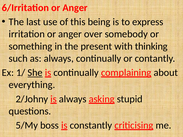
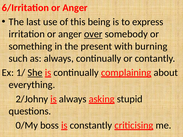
over underline: none -> present (93, 34)
thinking: thinking -> burning (151, 46)
5/My: 5/My -> 0/My (27, 126)
